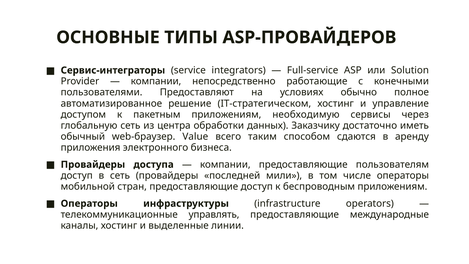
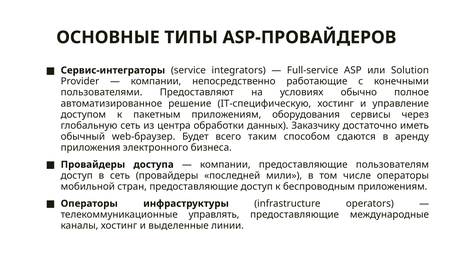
IT-стратегическом: IT-стратегическом -> IT-специфическую (264, 103)
необходимую: необходимую -> оборудования (306, 114)
Value: Value -> Будет (195, 136)
